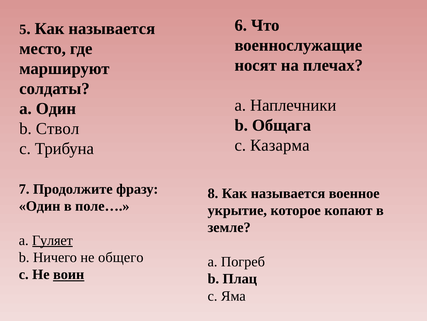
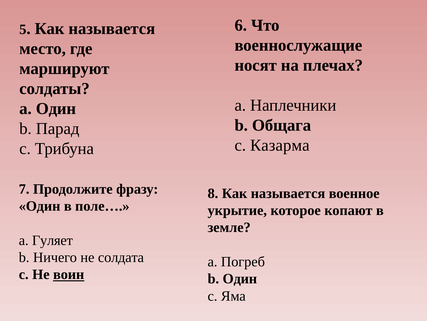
Ствол: Ствол -> Парад (58, 128)
Гуляет underline: present -> none (52, 240)
общего: общего -> солдата (121, 257)
b Плац: Плац -> Один (240, 278)
